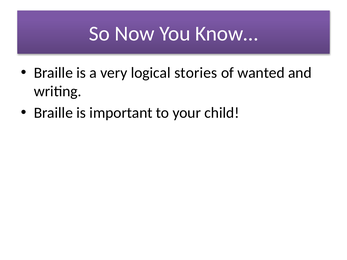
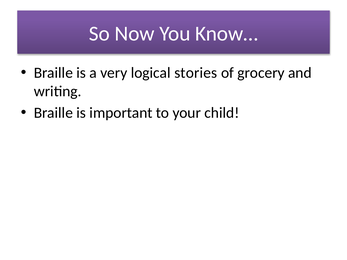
wanted: wanted -> grocery (261, 73)
